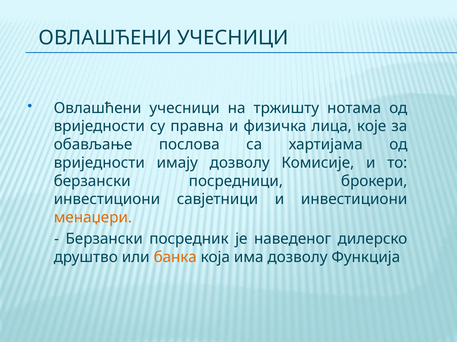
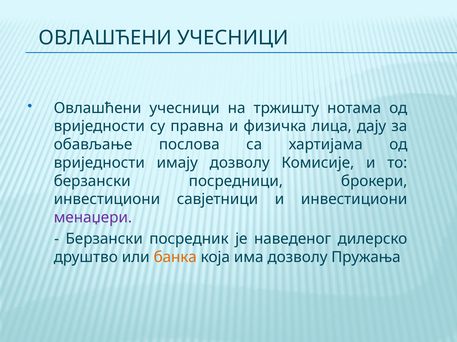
које: које -> дају (372, 127)
менаџери colour: orange -> purple (93, 218)
Функција: Функција -> Пружања (366, 258)
